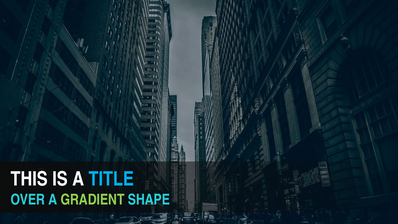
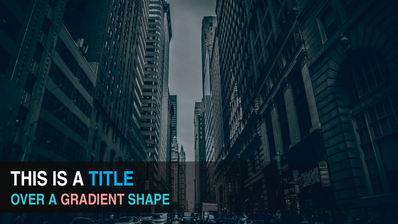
GRADIENT colour: light green -> pink (93, 200)
